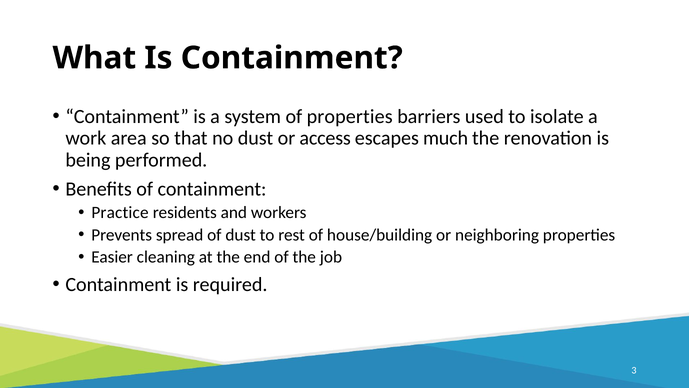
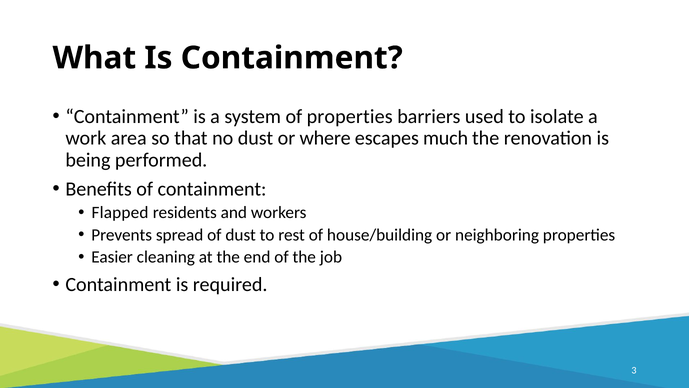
access: access -> where (325, 138)
Practice: Practice -> Flapped (120, 213)
